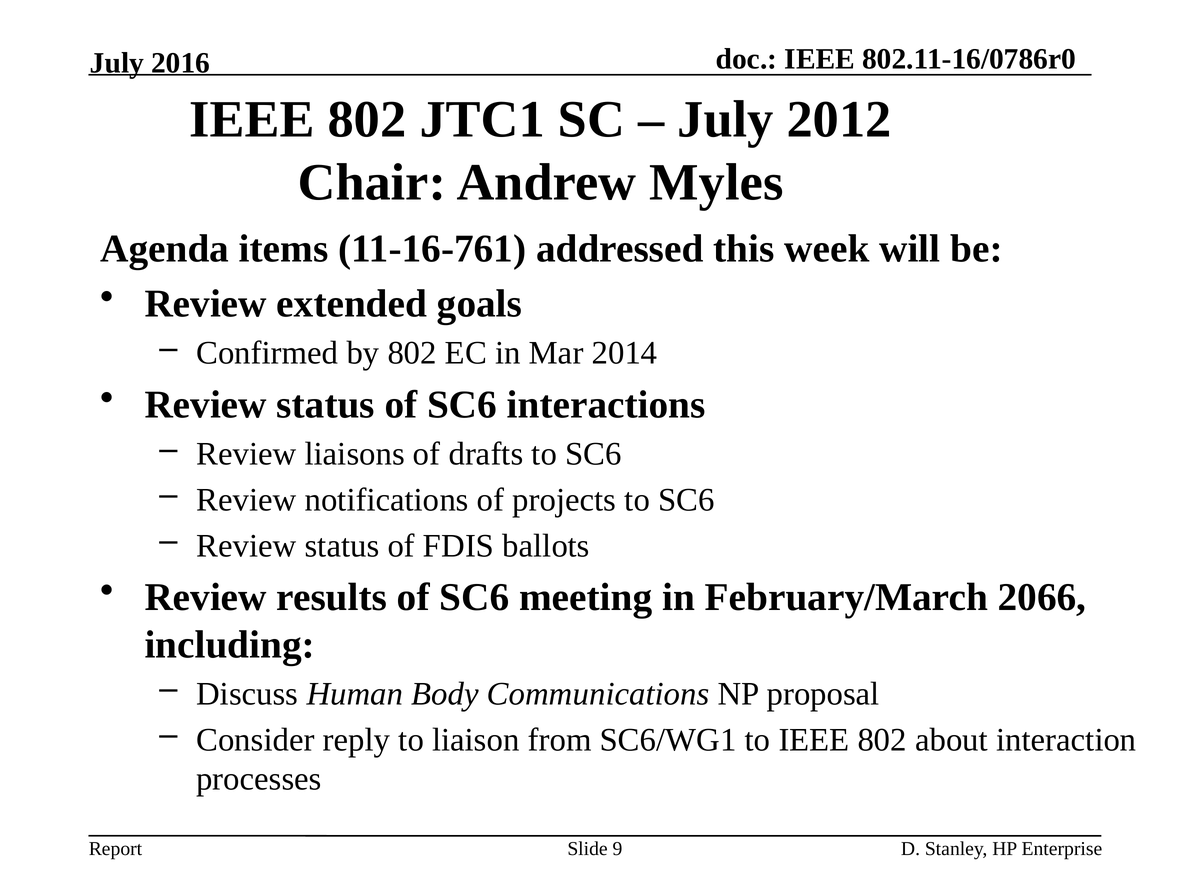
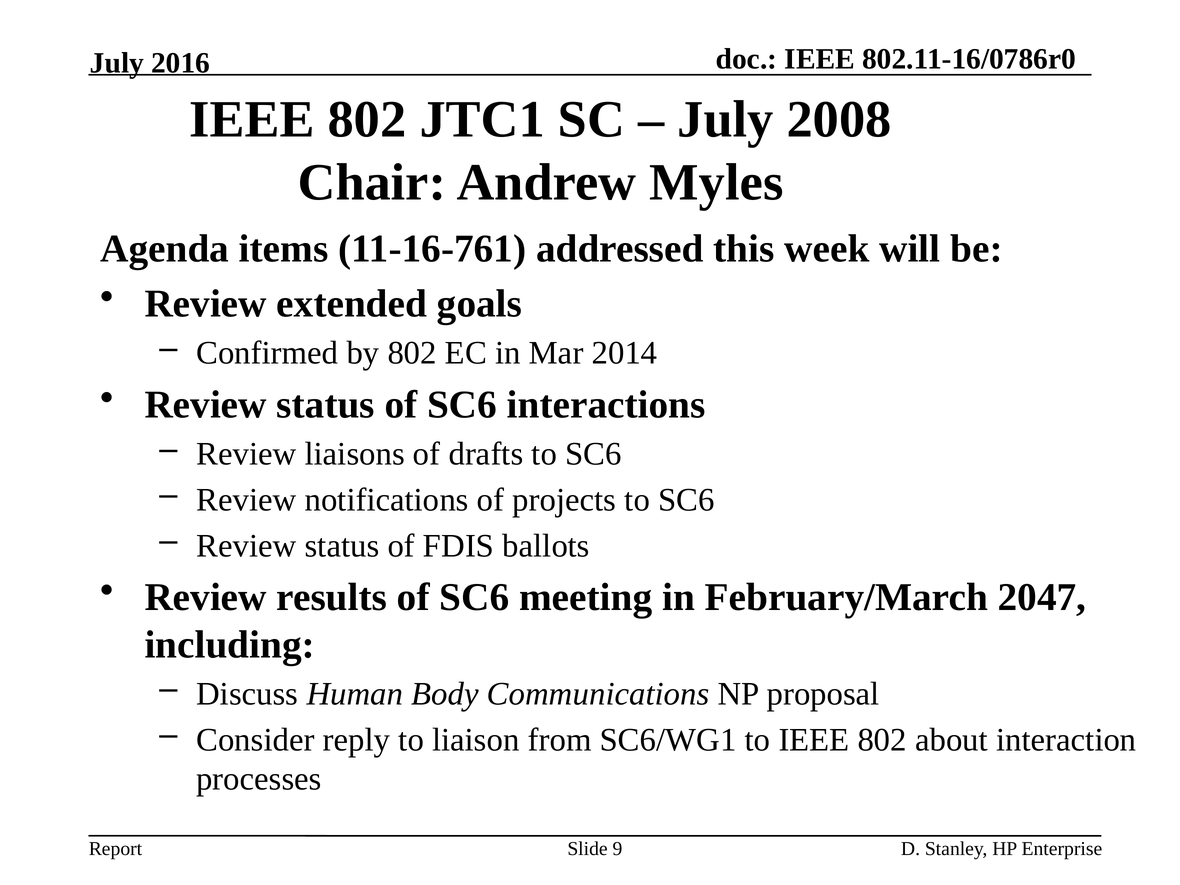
2012: 2012 -> 2008 (839, 120)
2066: 2066 -> 2047 (1042, 597)
